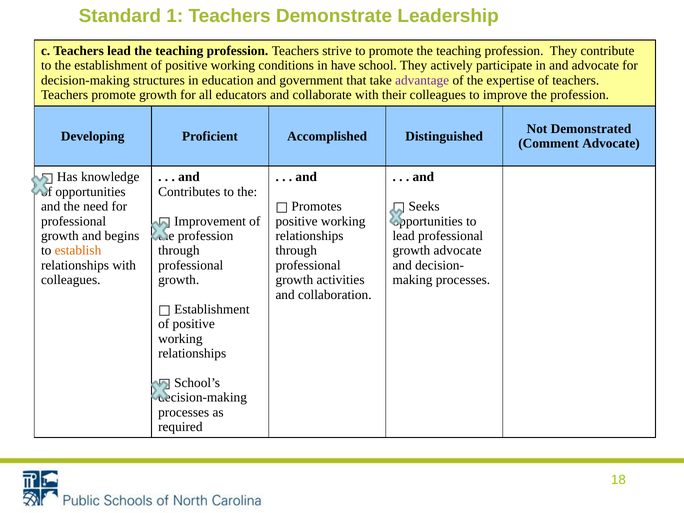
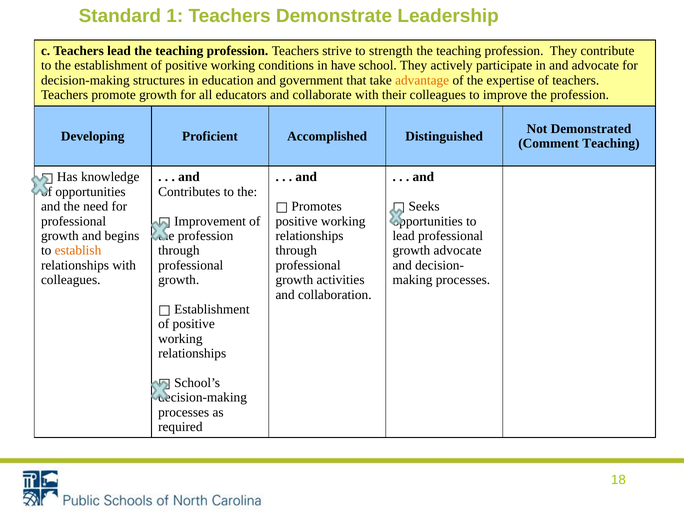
to promote: promote -> strength (391, 51)
advantage colour: purple -> orange (422, 80)
Comment Advocate: Advocate -> Teaching (611, 143)
